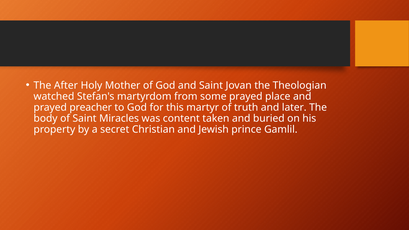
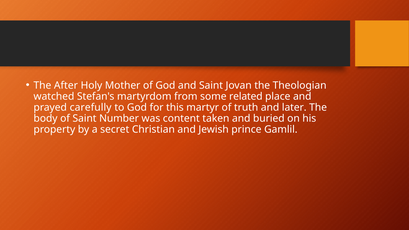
some prayed: prayed -> related (246, 96)
preacher: preacher -> carefully (91, 107)
Miracles: Miracles -> Number (119, 119)
